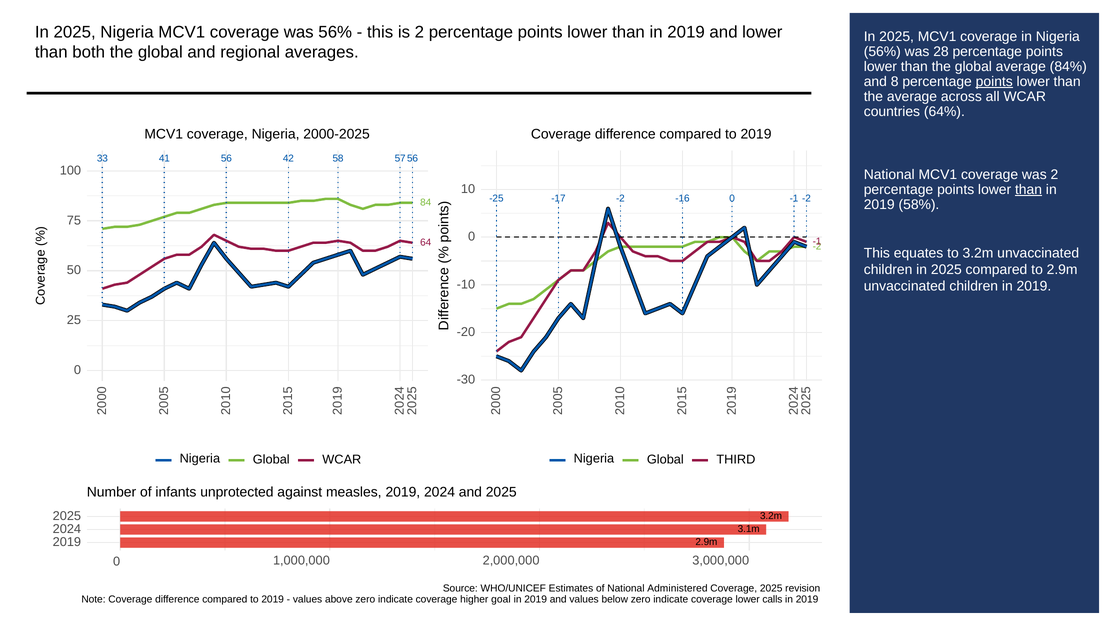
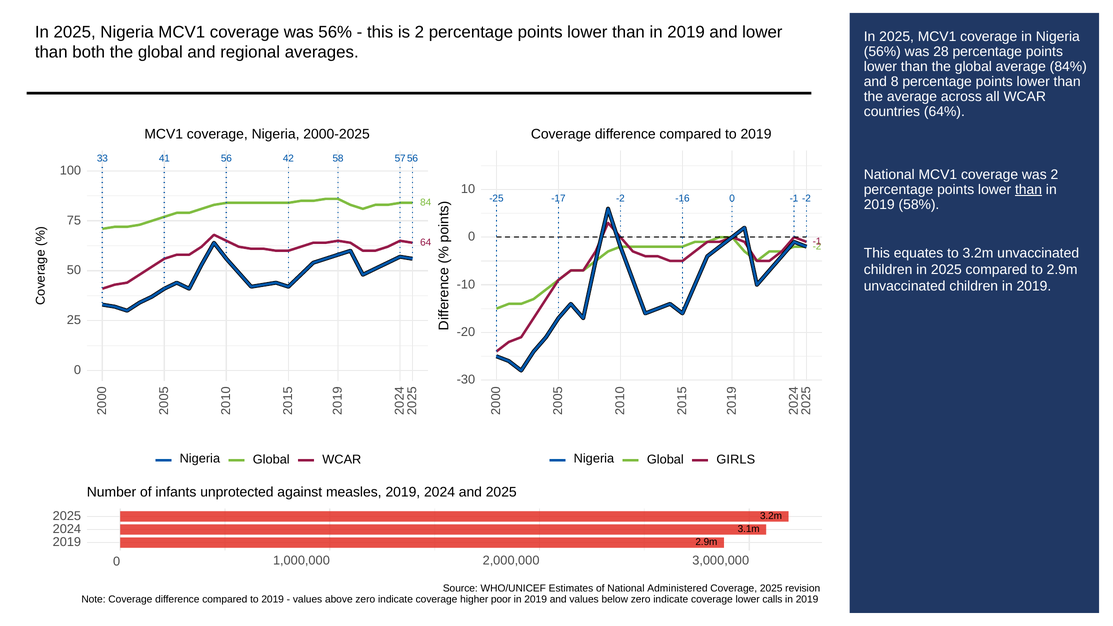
points underline: present -> none (994, 82)
THIRD: THIRD -> GIRLS (736, 460)
goal: goal -> poor (501, 599)
